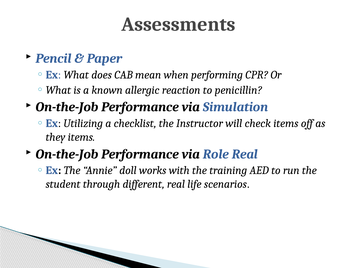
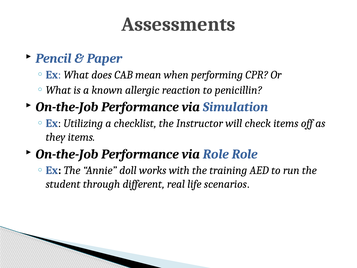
Role Real: Real -> Role (245, 154)
